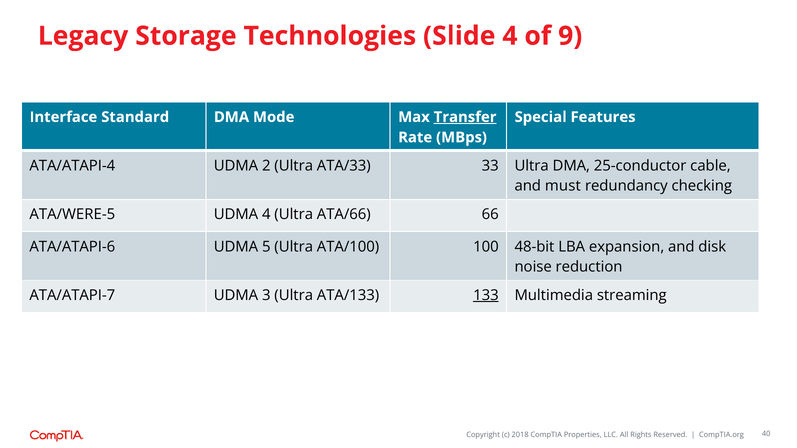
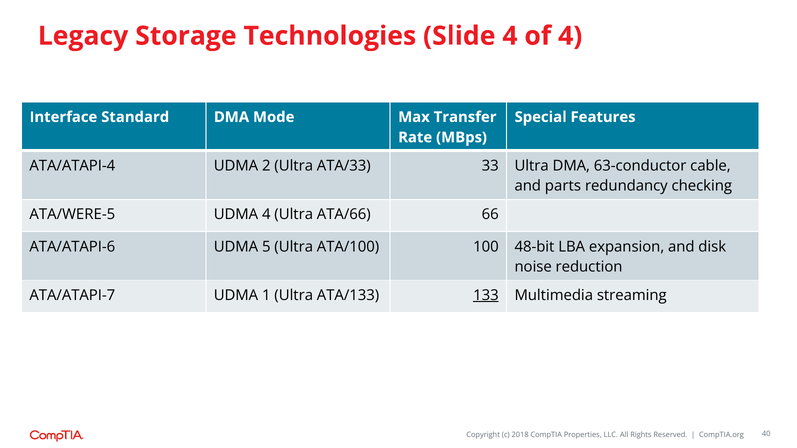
of 9: 9 -> 4 (570, 36)
Transfer underline: present -> none (465, 117)
25-conductor: 25-conductor -> 63-conductor (640, 166)
must: must -> parts (563, 186)
3: 3 -> 1 (266, 295)
